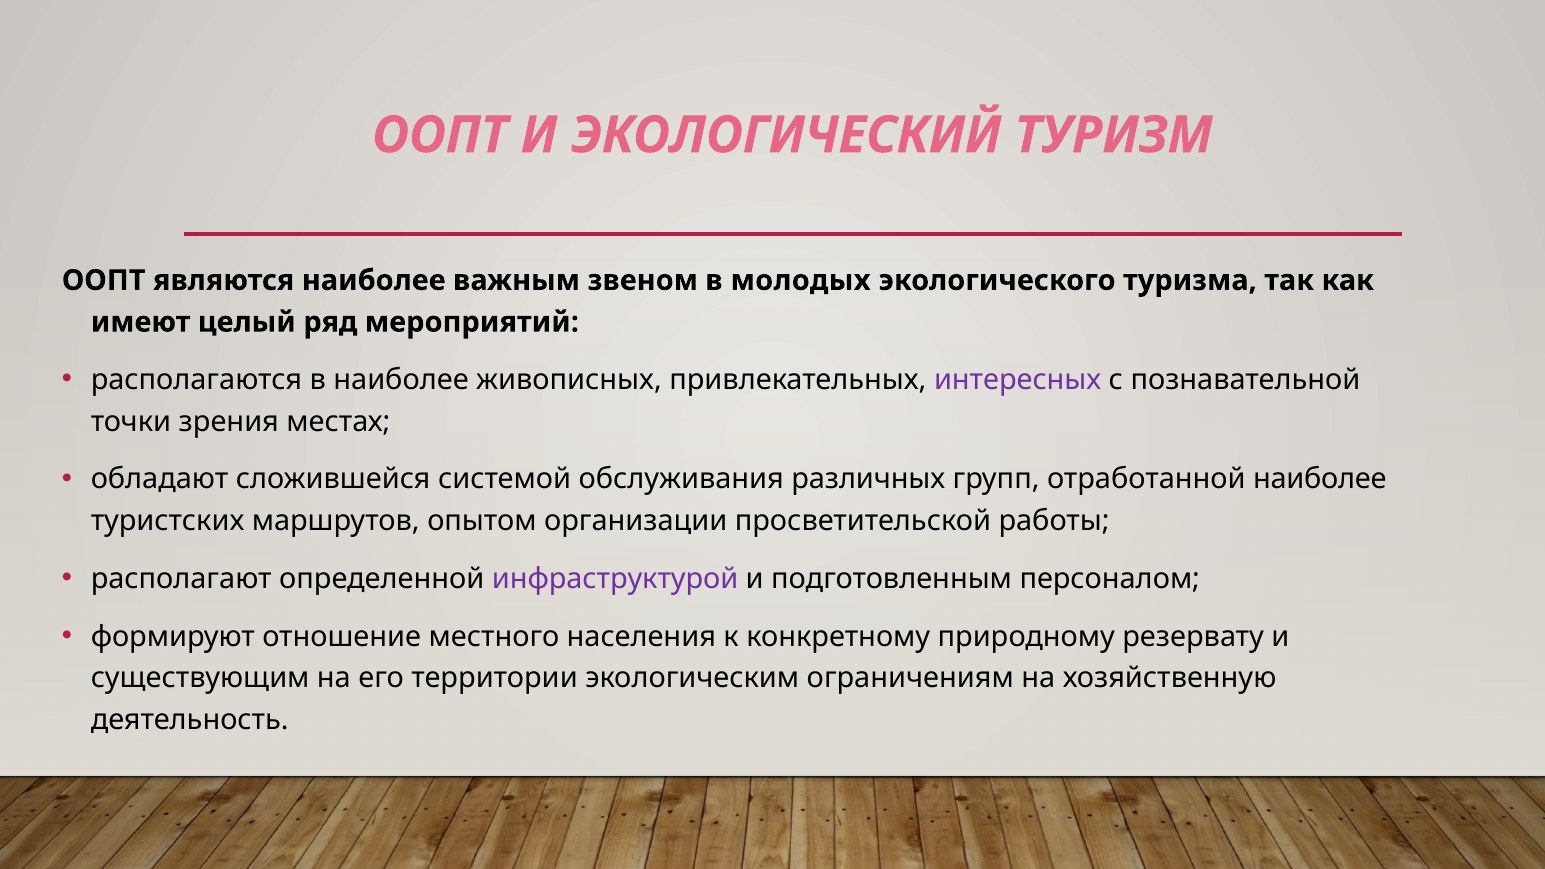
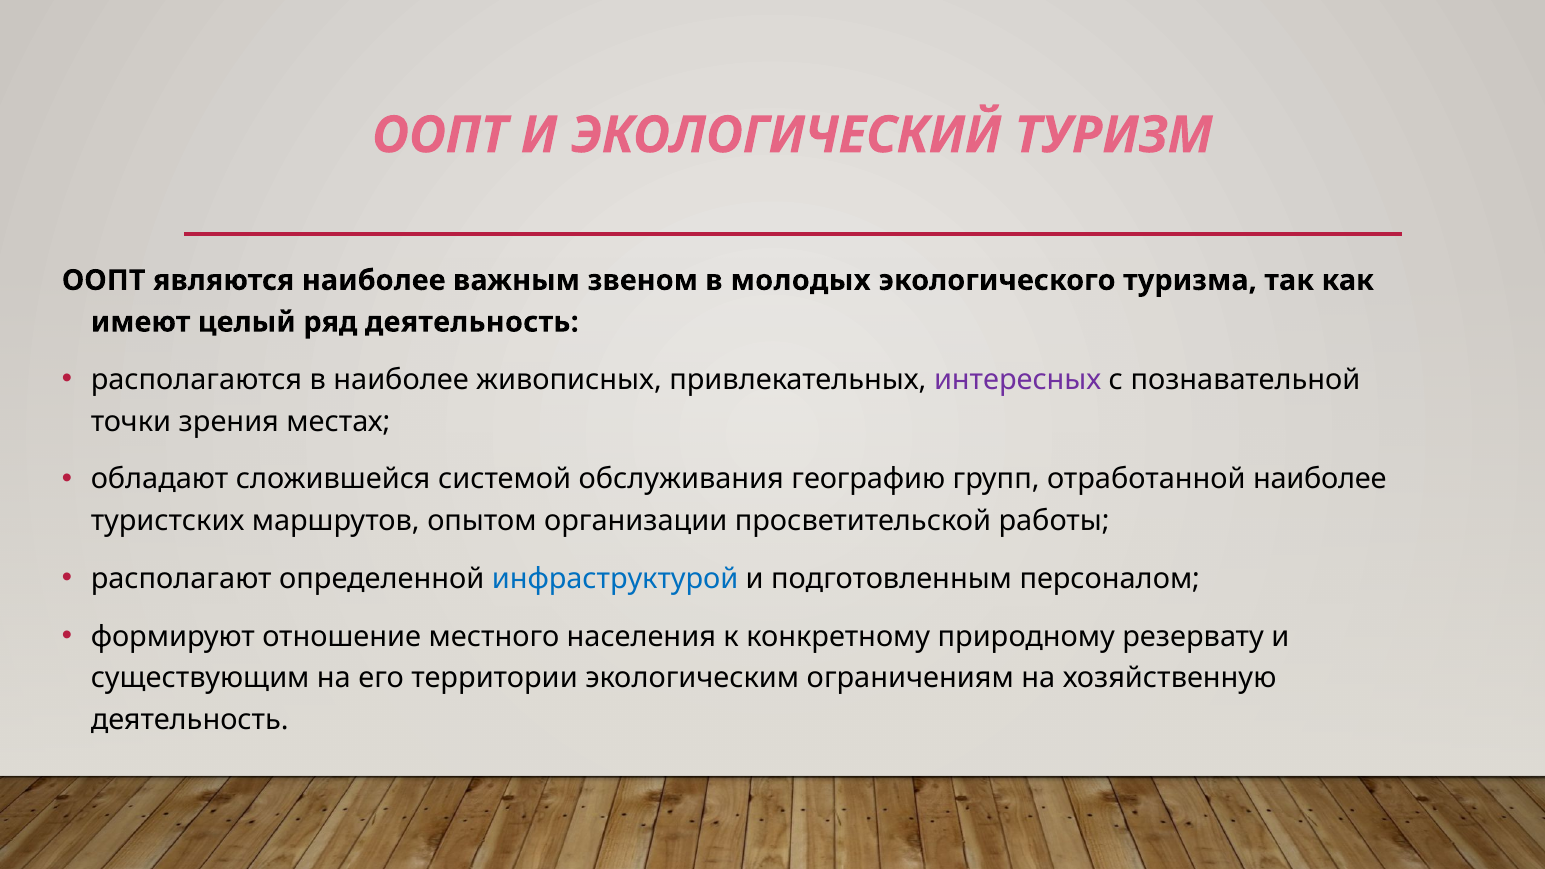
ряд мероприятий: мероприятий -> деятельность (472, 322)
различных: различных -> географию (868, 479)
инфраструктурой colour: purple -> blue (615, 579)
